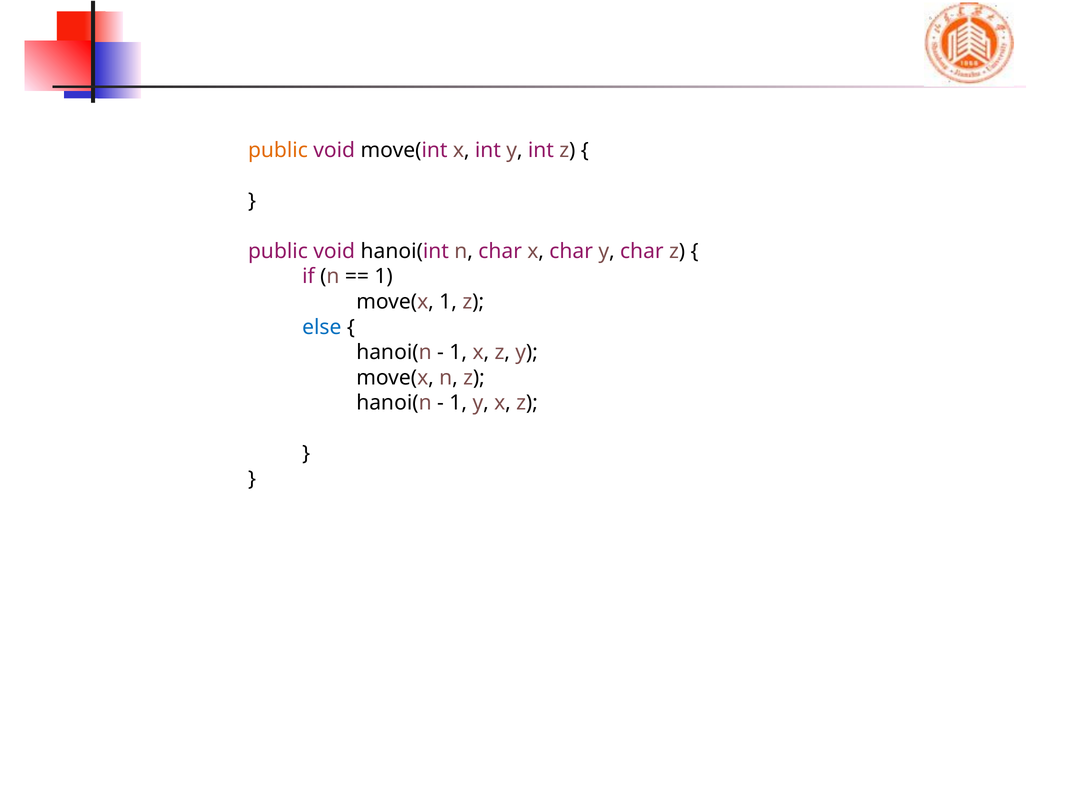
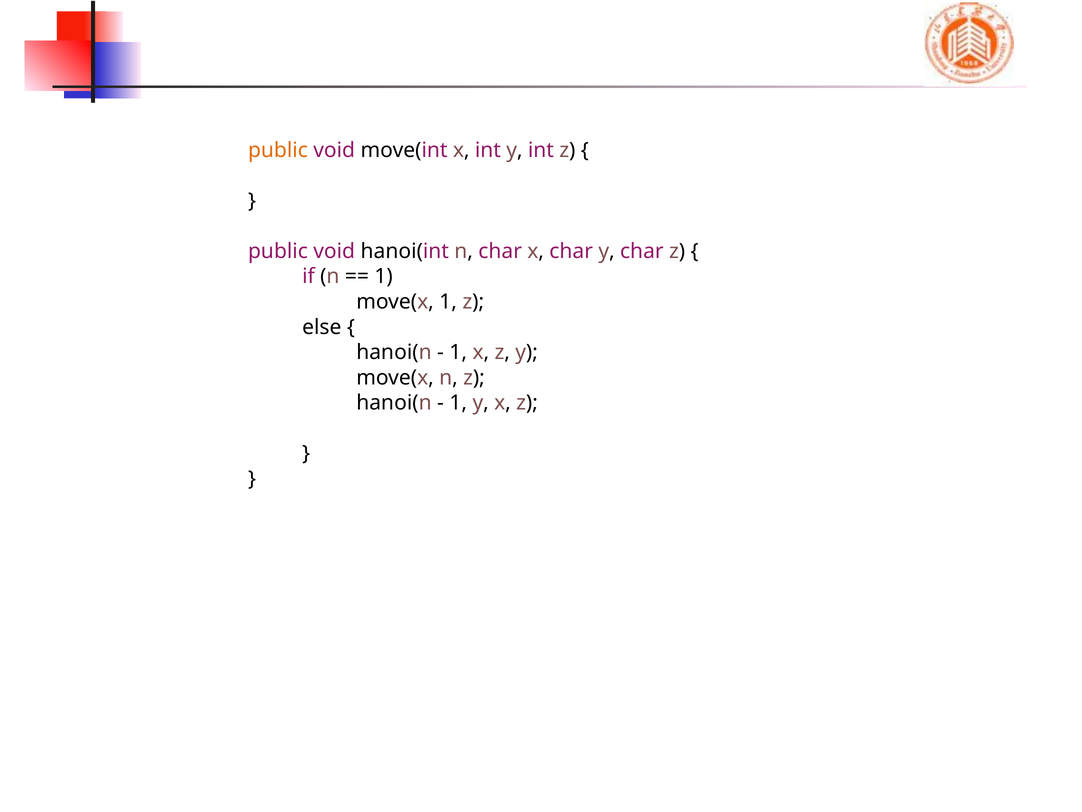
else colour: blue -> black (322, 327)
